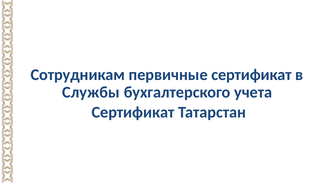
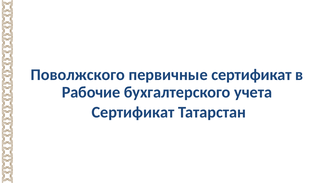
Сотрудникам: Сотрудникам -> Поволжского (78, 75)
Службы: Службы -> Рабочие (91, 92)
